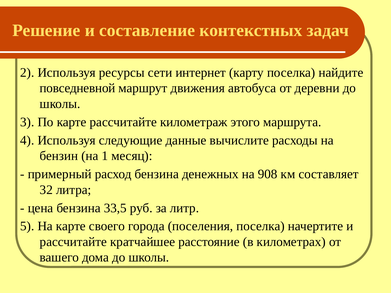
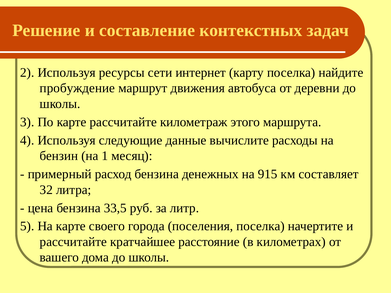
повседневной: повседневной -> пробуждение (77, 88)
908: 908 -> 915 (268, 174)
